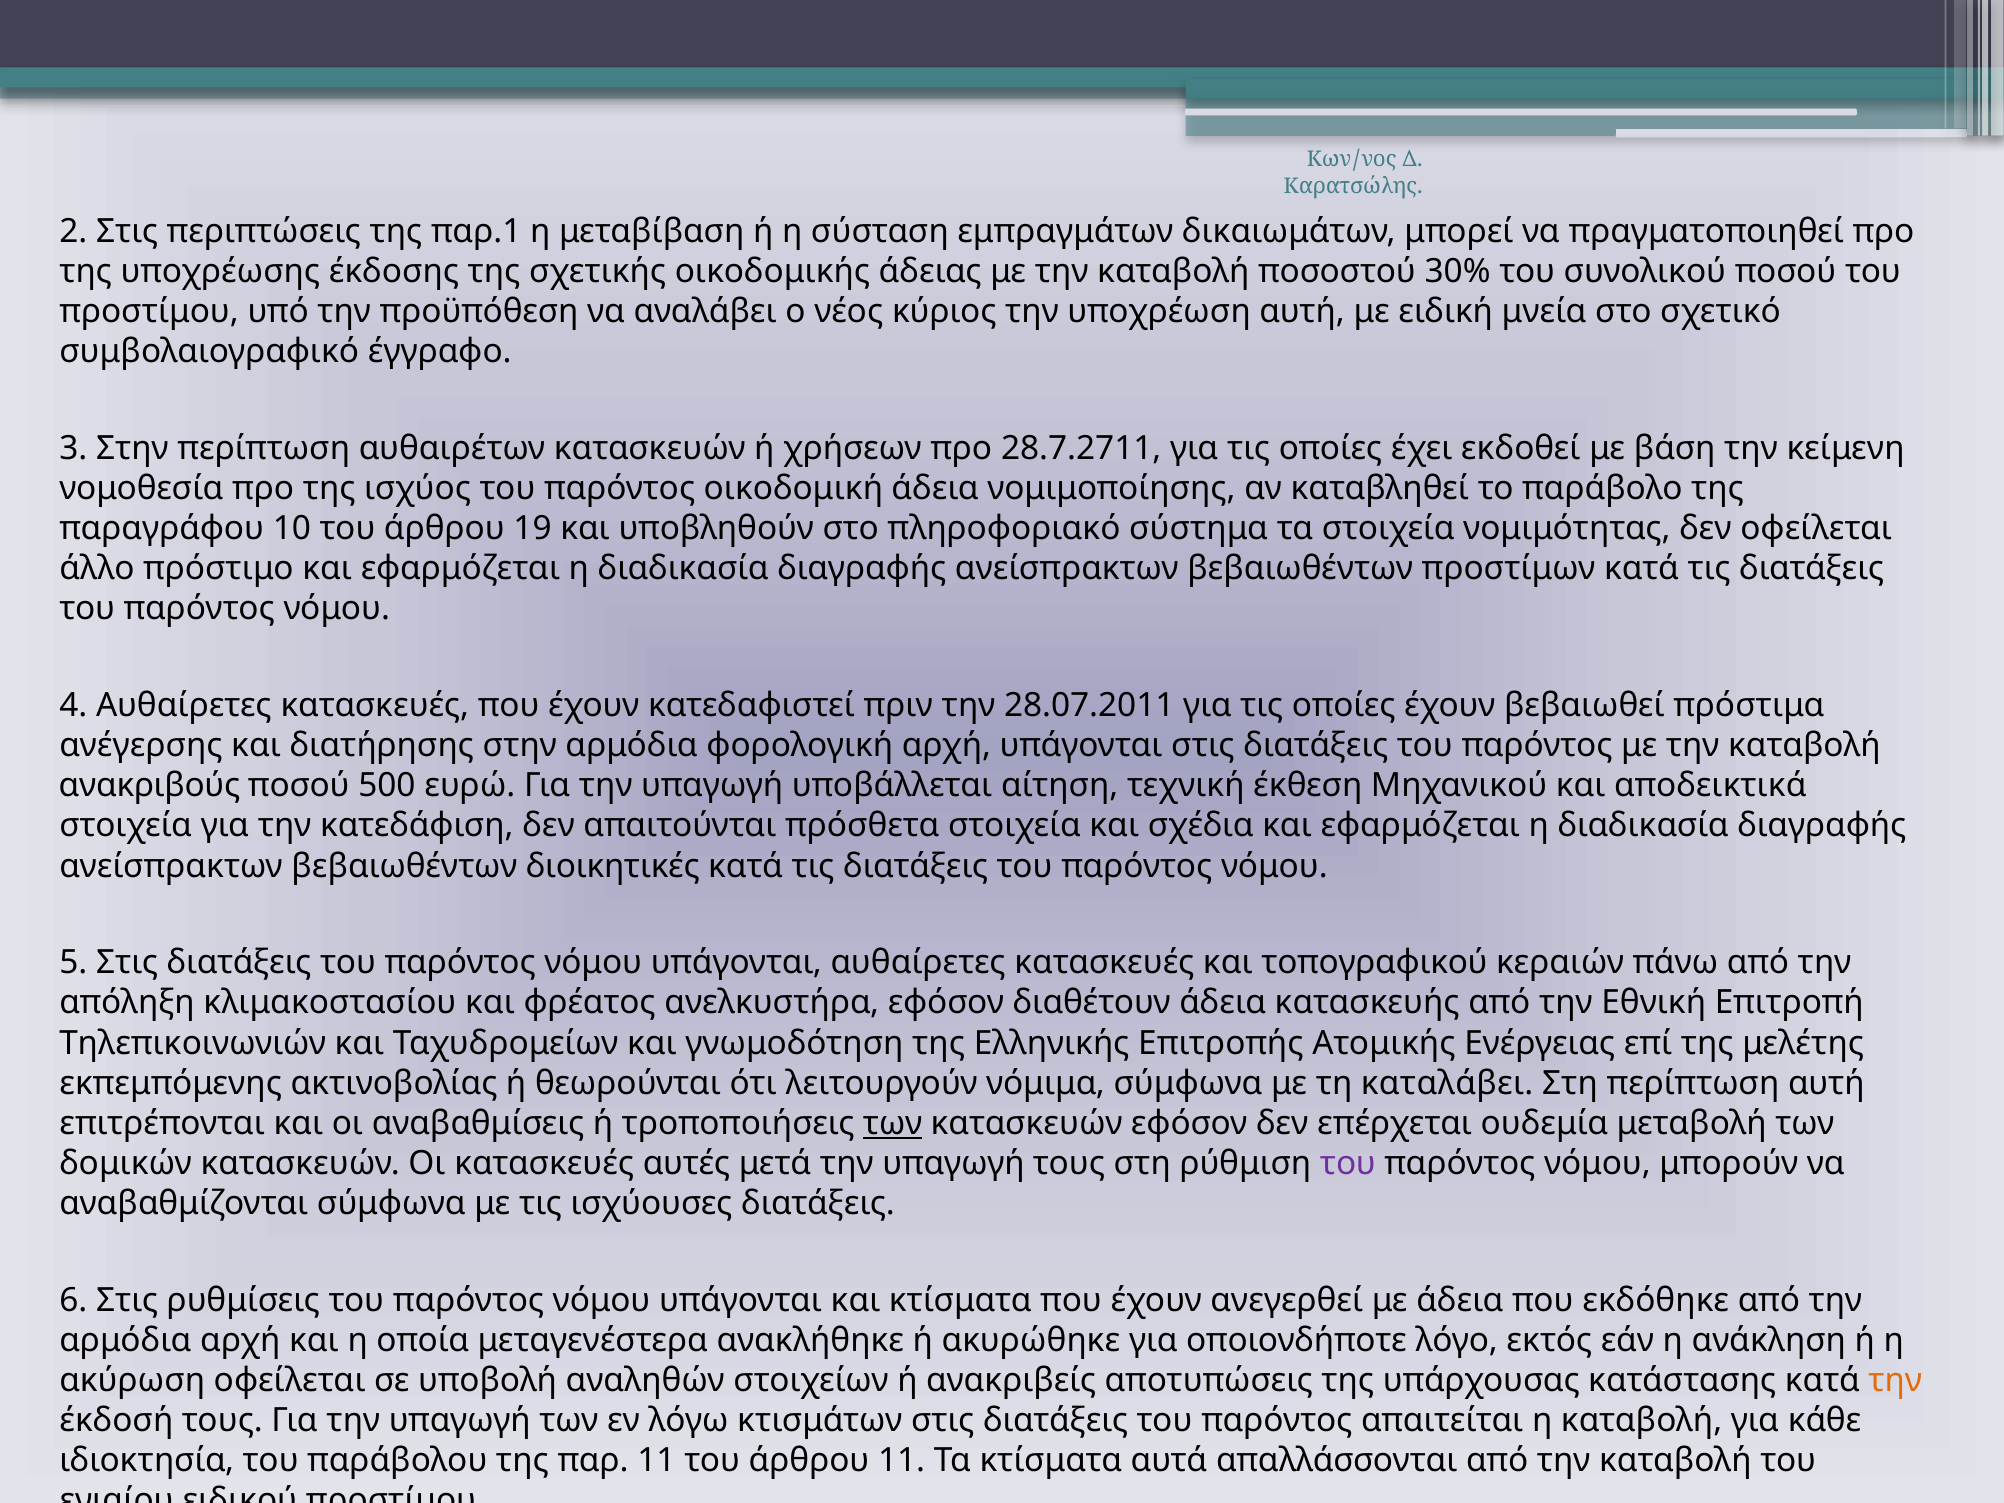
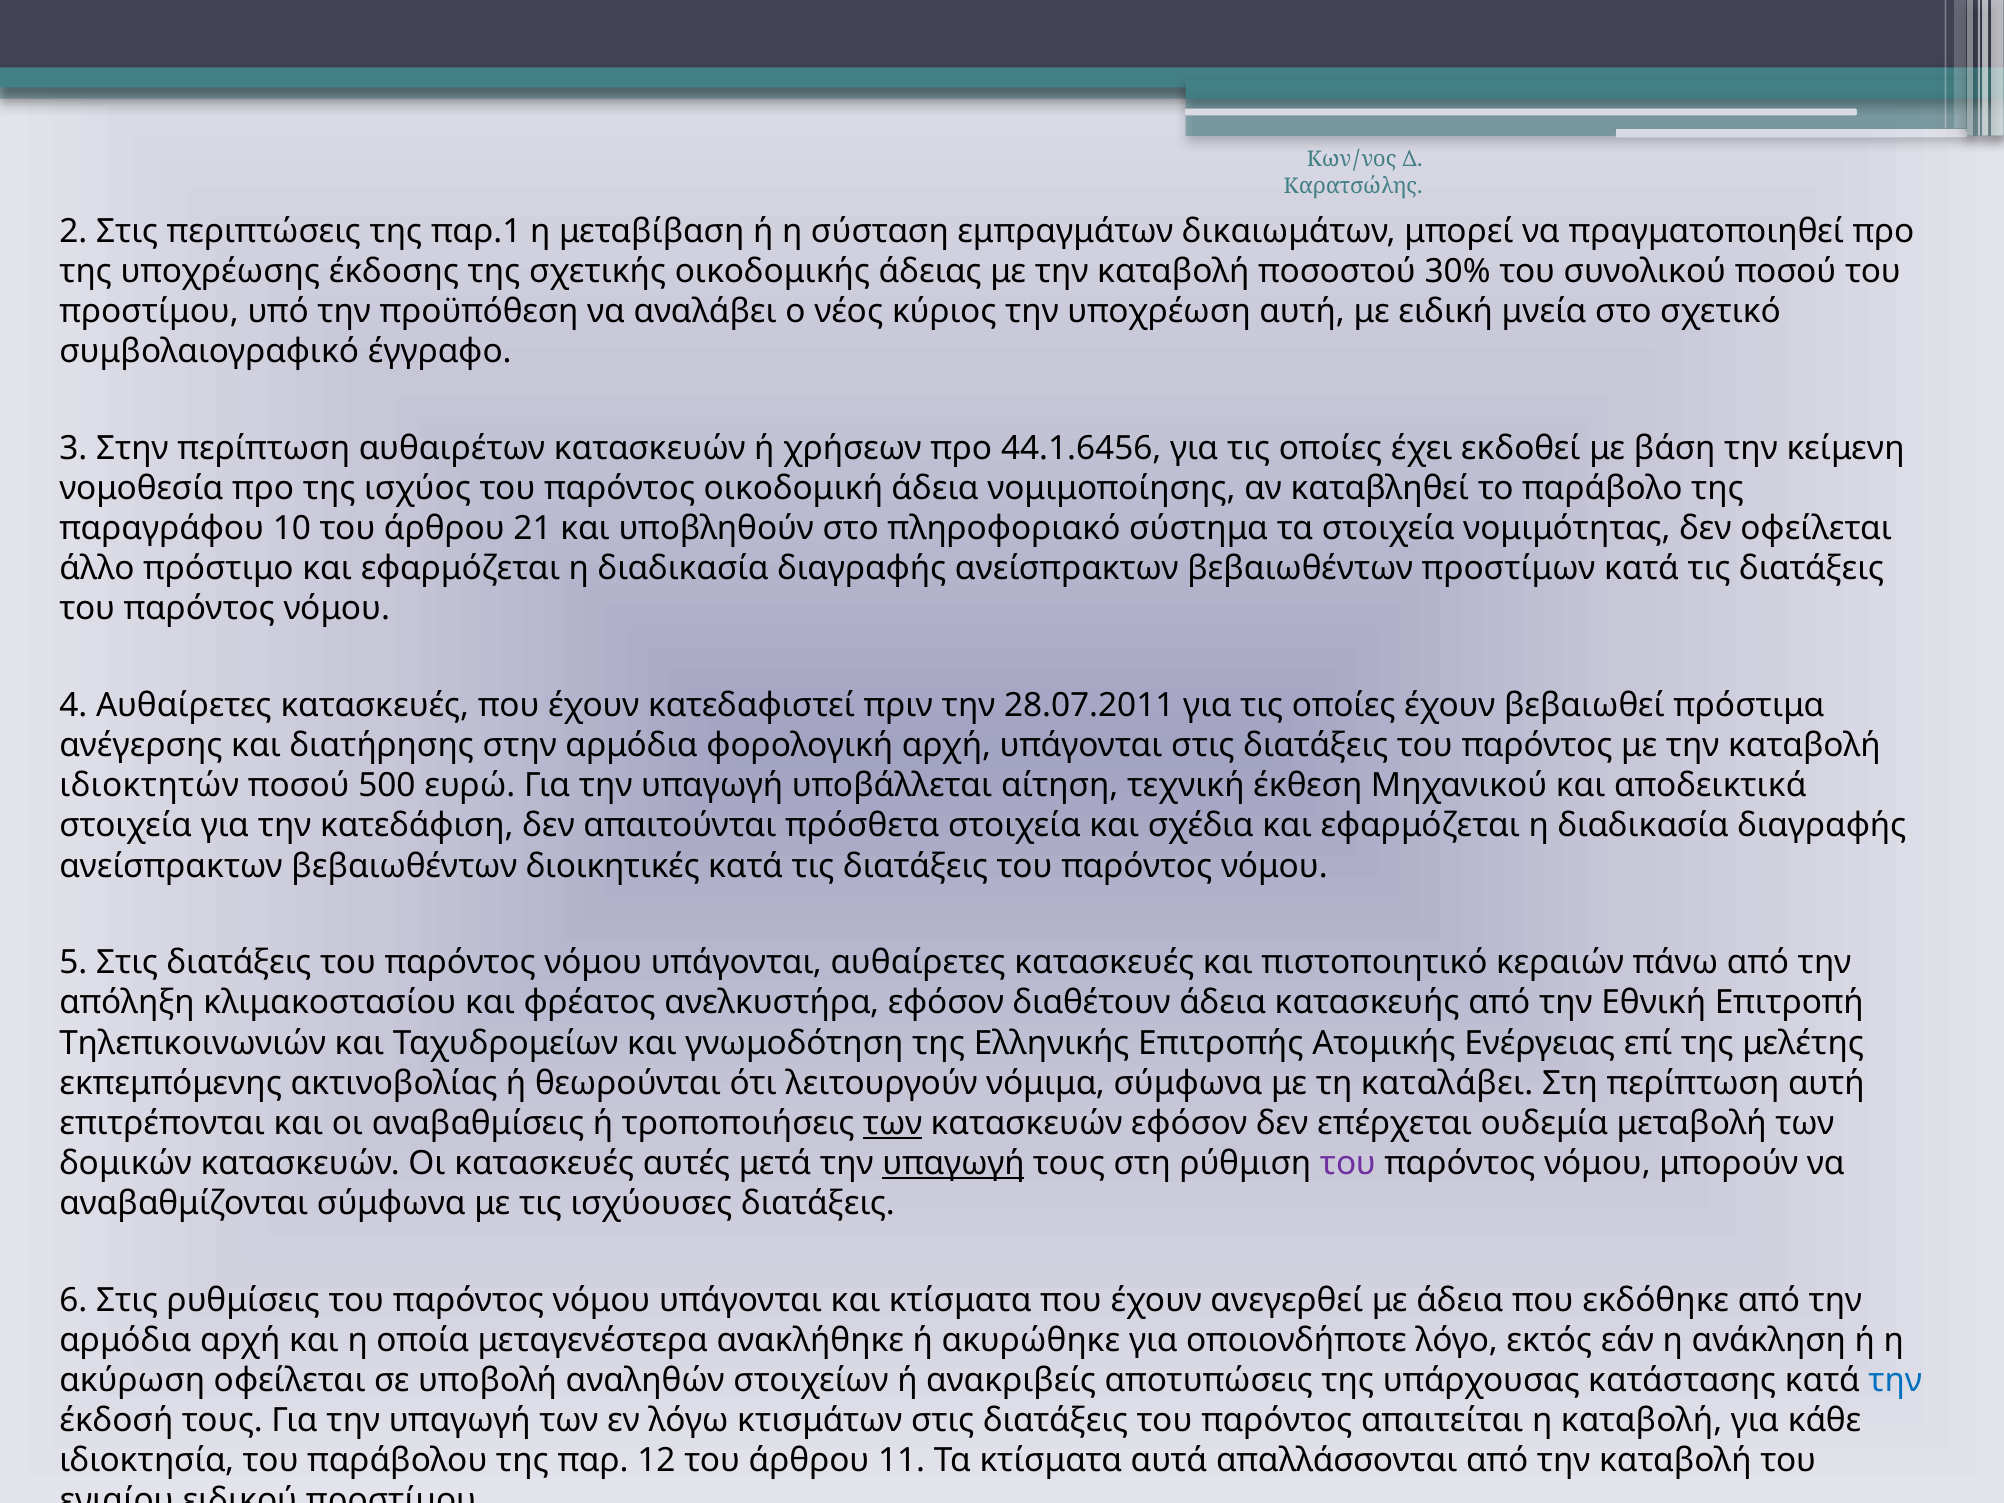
28.7.2711: 28.7.2711 -> 44.1.6456 (1081, 448)
19: 19 -> 21 (533, 529)
ανακριβούς: ανακριβούς -> ιδιοκτητών (149, 786)
τοπογραφικού: τοπογραφικού -> πιστοποιητικό (1374, 963)
υπαγωγή underline: none -> present (954, 1163)
την colour: orange -> blue (1895, 1380)
παρ 11: 11 -> 12 (656, 1461)
